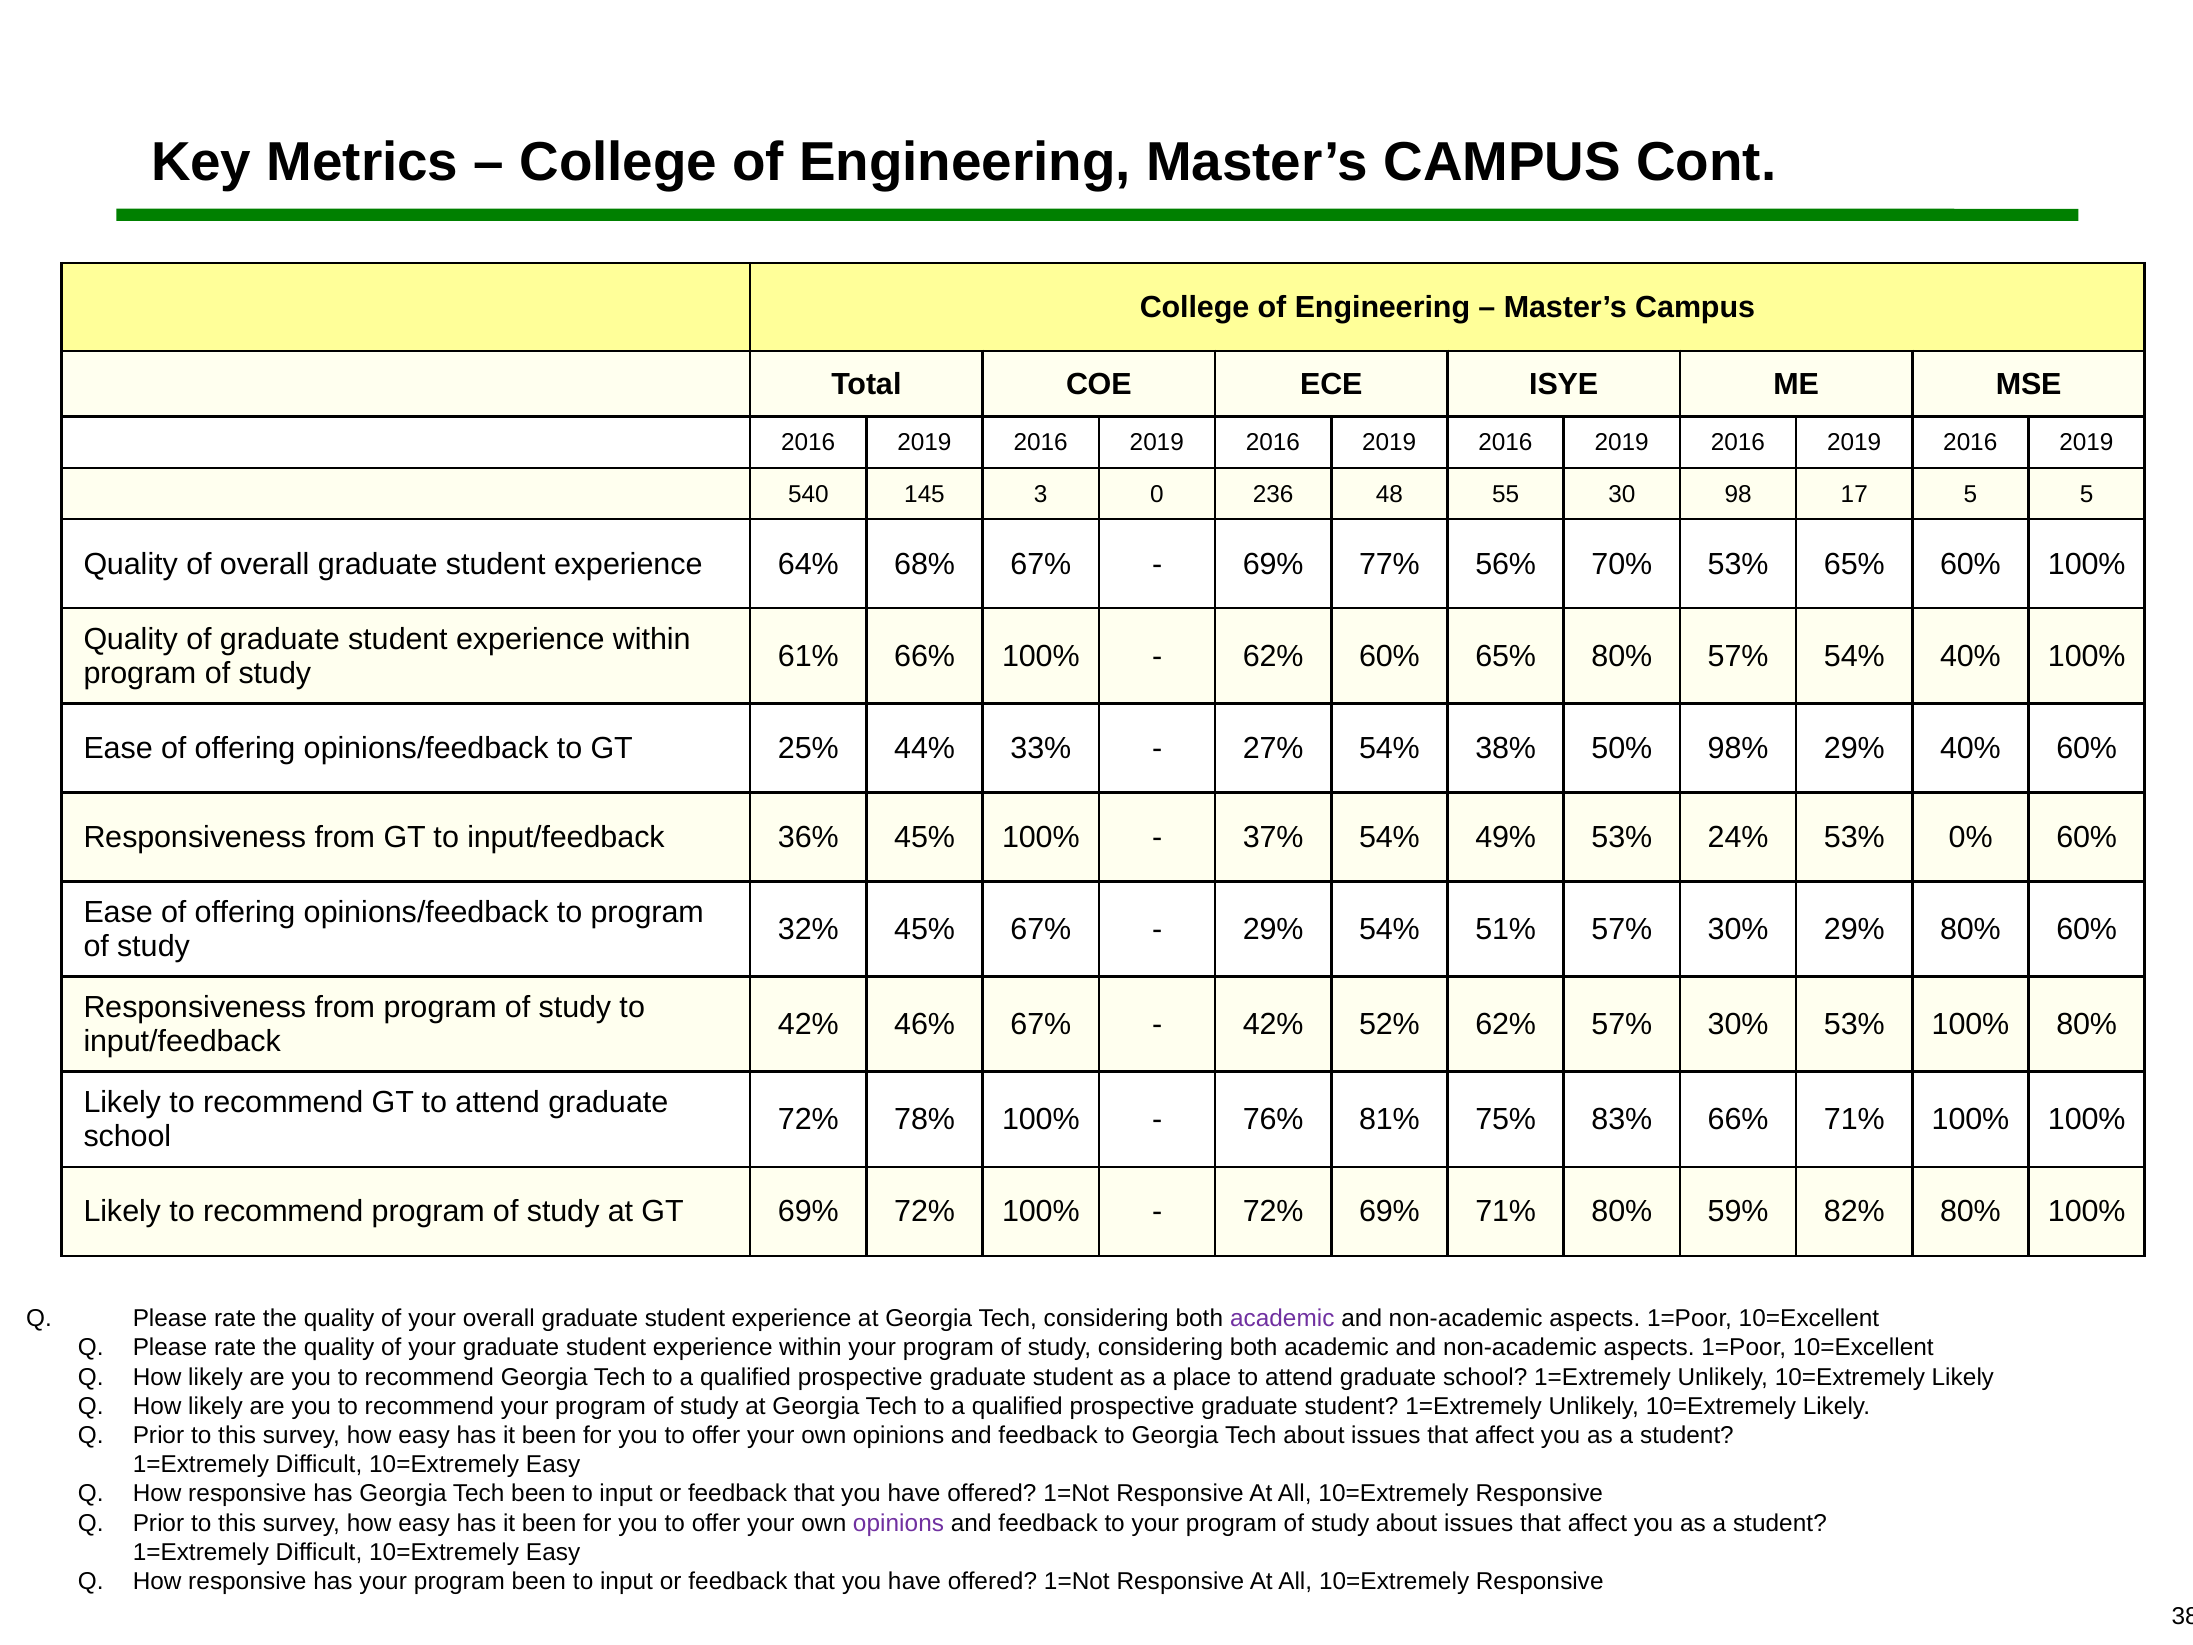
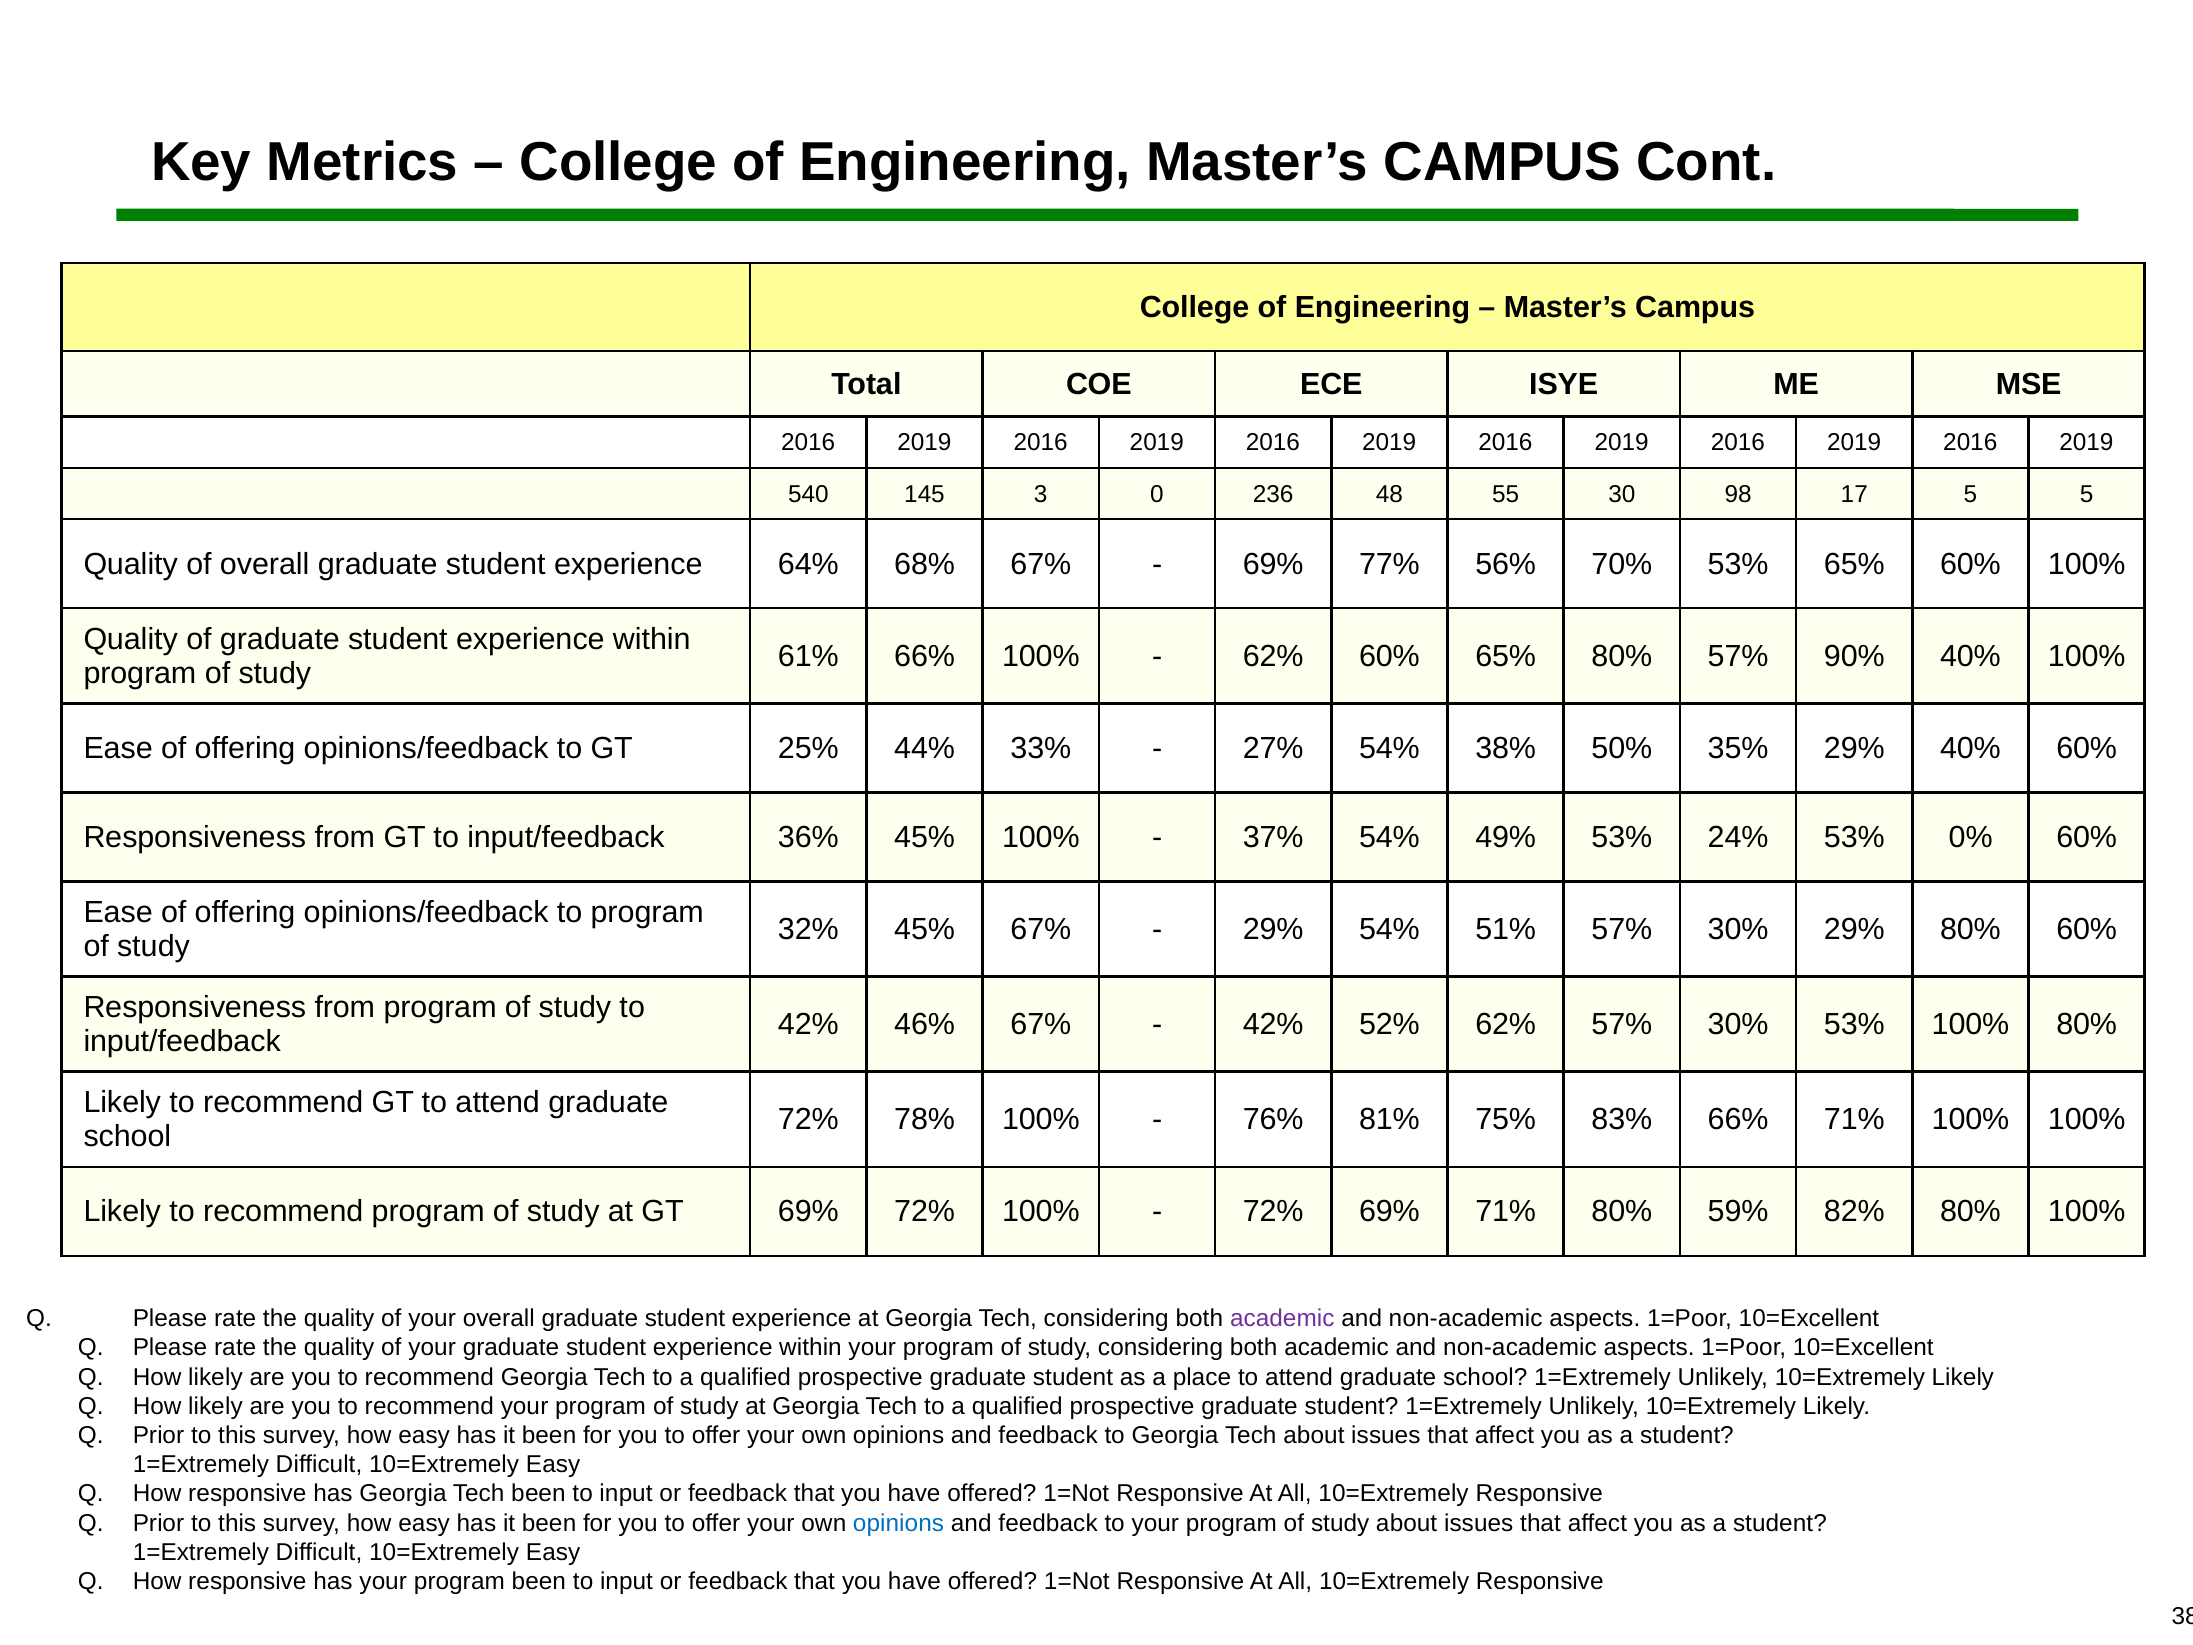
57% 54%: 54% -> 90% (1854, 656)
98%: 98% -> 35% (1738, 748)
opinions colour: purple -> blue (898, 1523)
